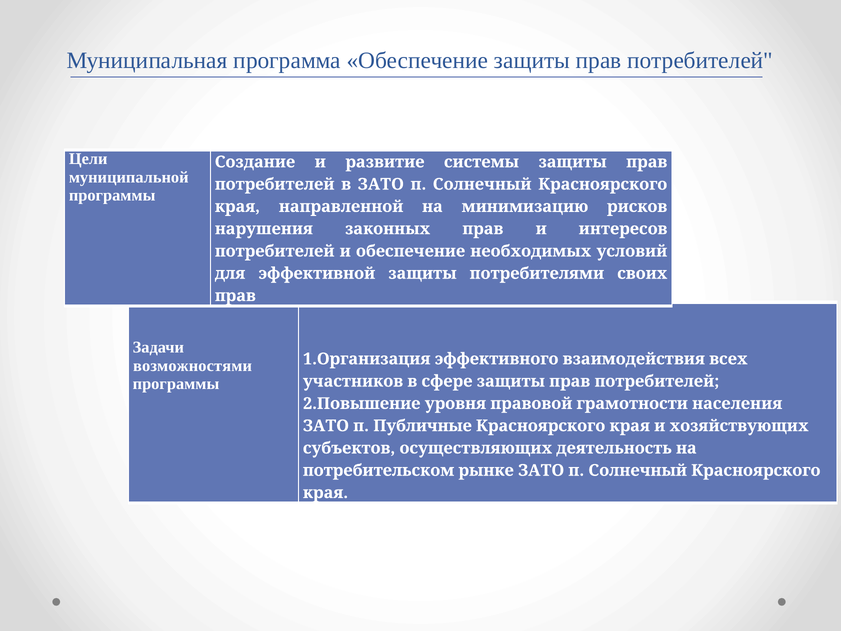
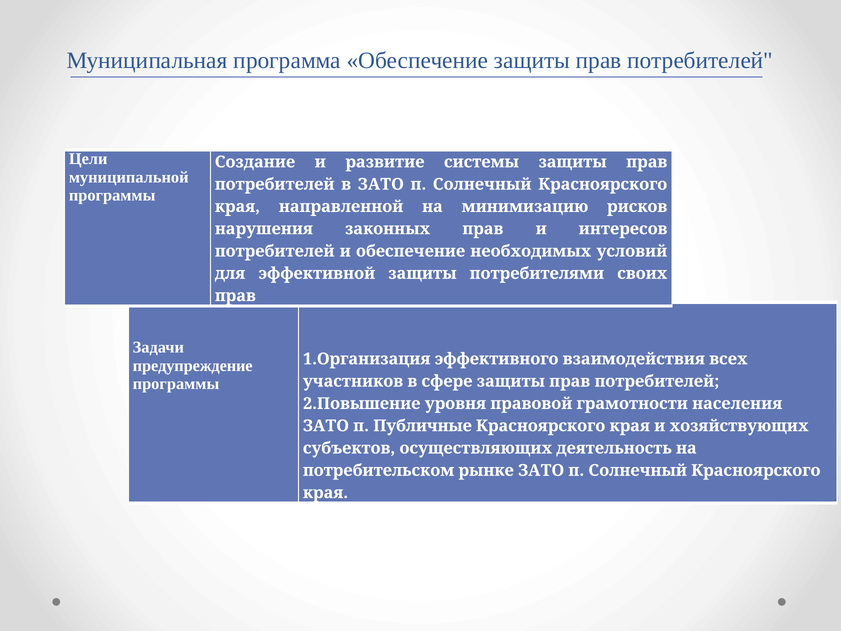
возможностями: возможностями -> предупреждение (193, 366)
